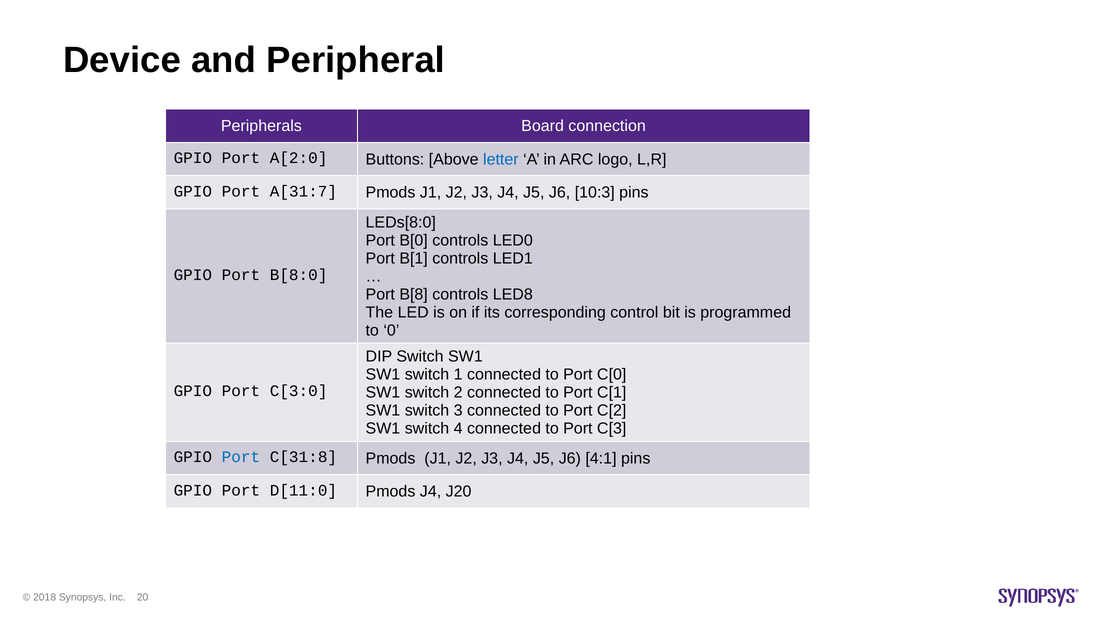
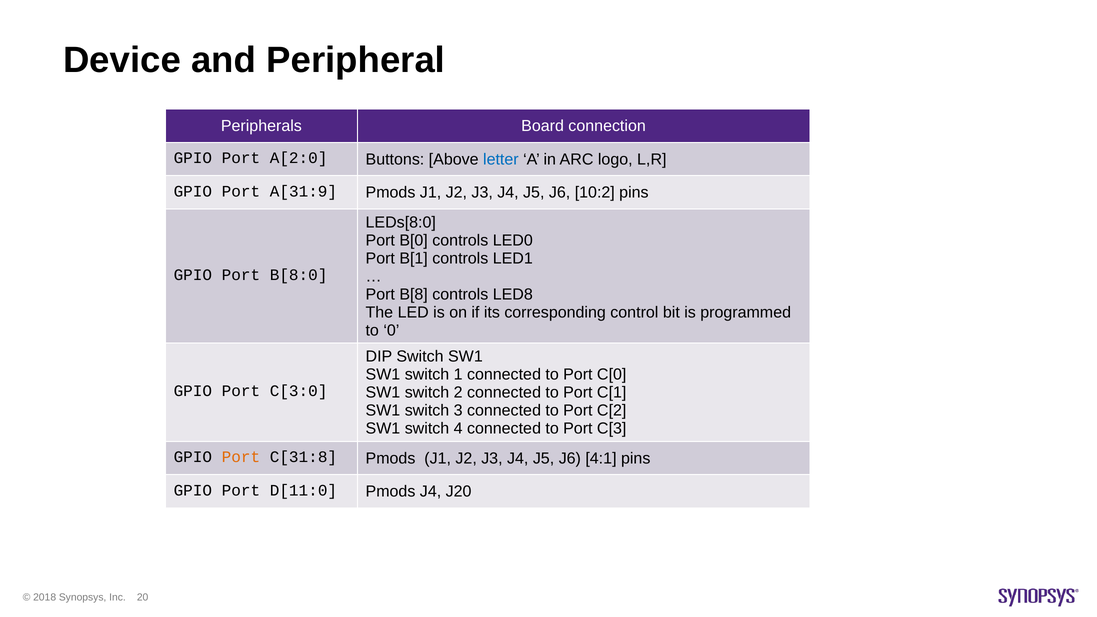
A[31:7: A[31:7 -> A[31:9 (303, 191)
10:3: 10:3 -> 10:2 (595, 193)
Port colour: blue -> orange (241, 457)
